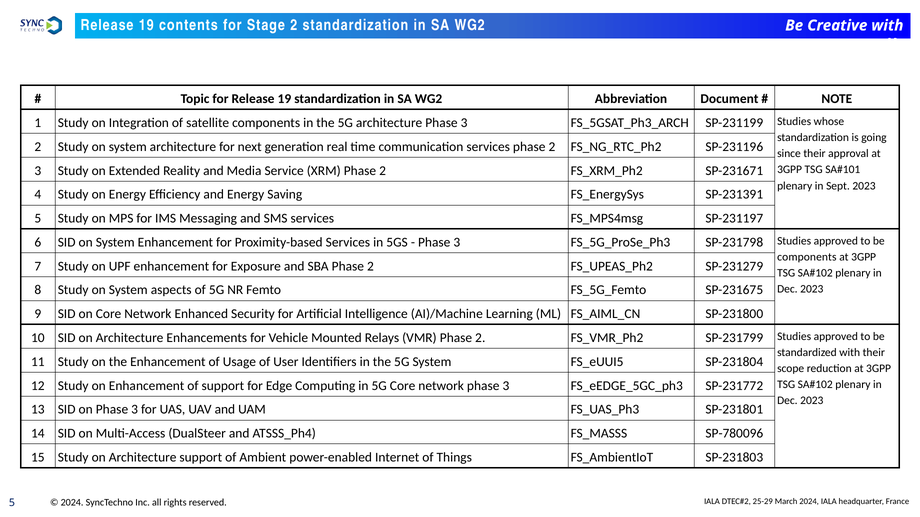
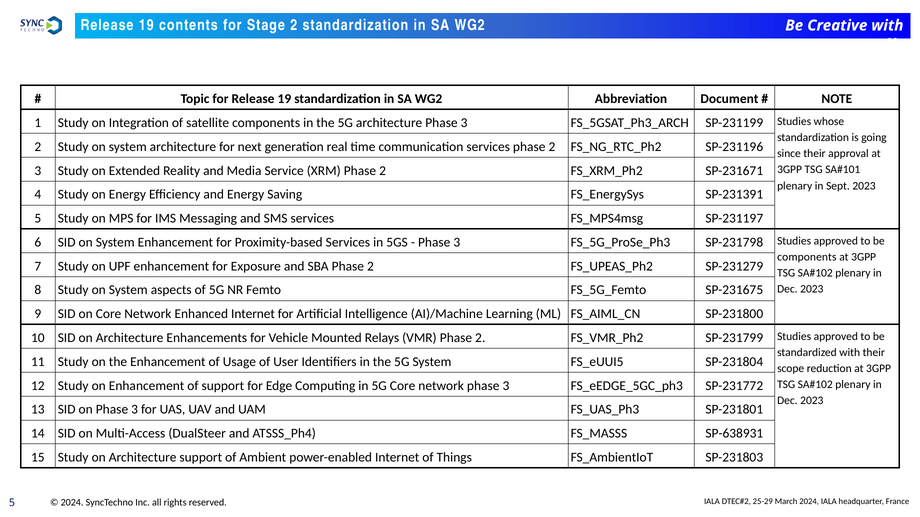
Enhanced Security: Security -> Internet (253, 314)
SP-780096: SP-780096 -> SP-638931 (734, 434)
